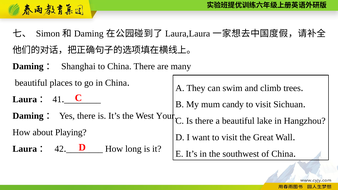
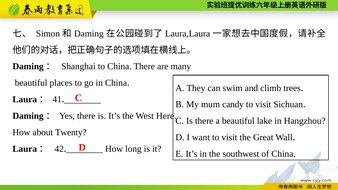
Your: Your -> Here (166, 116)
Playing: Playing -> Twenty (71, 132)
